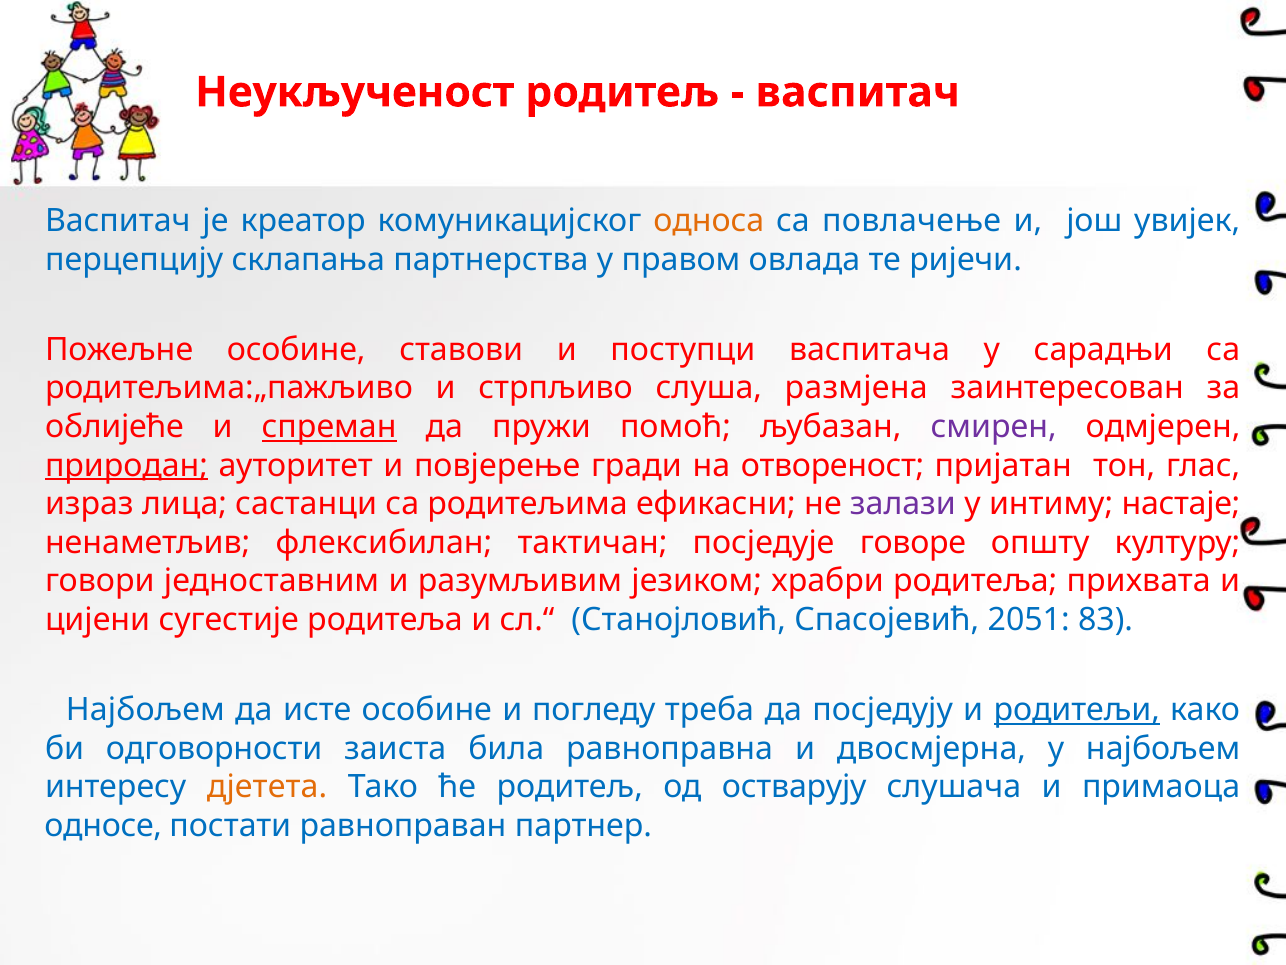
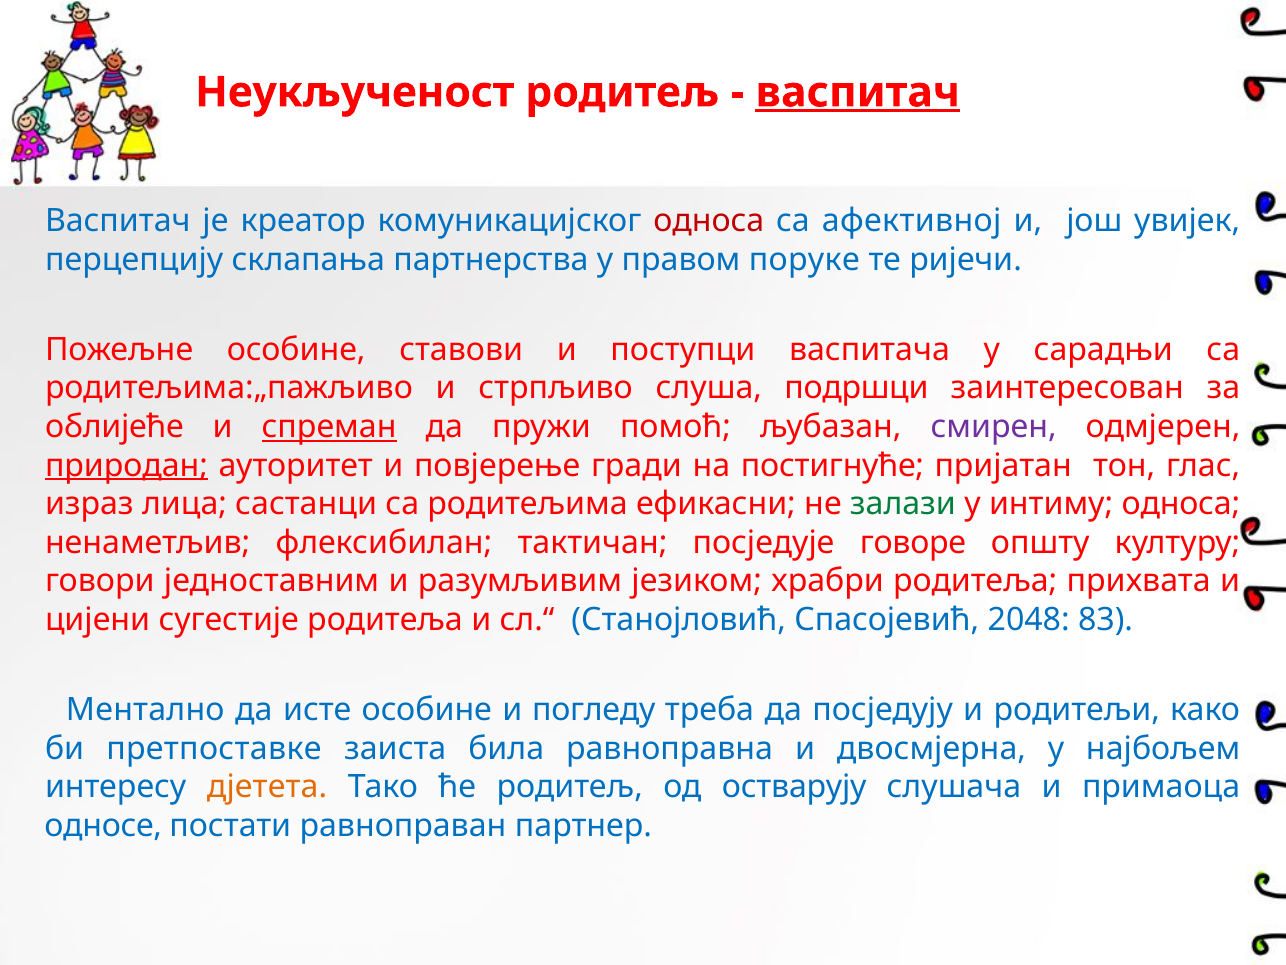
васпитач underline: none -> present (858, 92)
односа colour: orange -> red (709, 221)
повлачење: повлачење -> афективној (912, 221)
овлада: овлада -> поруке (804, 259)
размјена: размјена -> подршци (856, 388)
отвореност: отвореност -> постигнуће (833, 465)
залази colour: purple -> green (903, 504)
интиму настаје: настаје -> односа (1181, 504)
2051: 2051 -> 2048 (1029, 620)
Најбољем: Најбољем -> Ментално (145, 710)
родитељи underline: present -> none (1077, 710)
одговорности: одговорности -> претпоставке (214, 748)
